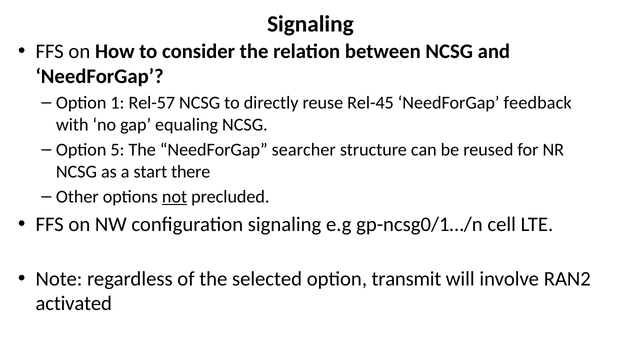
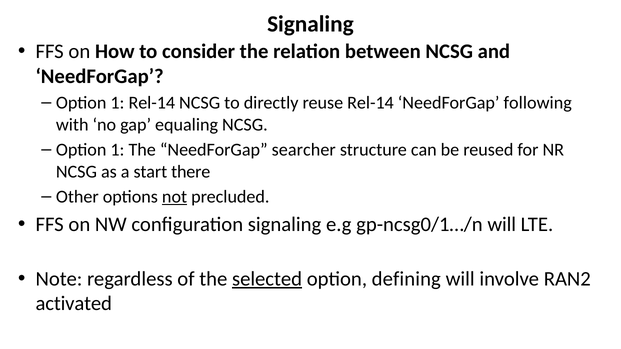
1 Rel-57: Rel-57 -> Rel-14 (152, 103)
reuse Rel-45: Rel-45 -> Rel-14 (371, 103)
feedback: feedback -> following (538, 103)
5: 5 -> 1 (117, 150)
gp-ncsg0/1…/n cell: cell -> will (502, 225)
selected underline: none -> present (267, 279)
transmit: transmit -> defining (406, 279)
